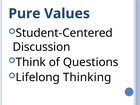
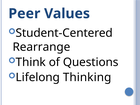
Pure: Pure -> Peer (24, 14)
Discussion: Discussion -> Rearrange (41, 47)
